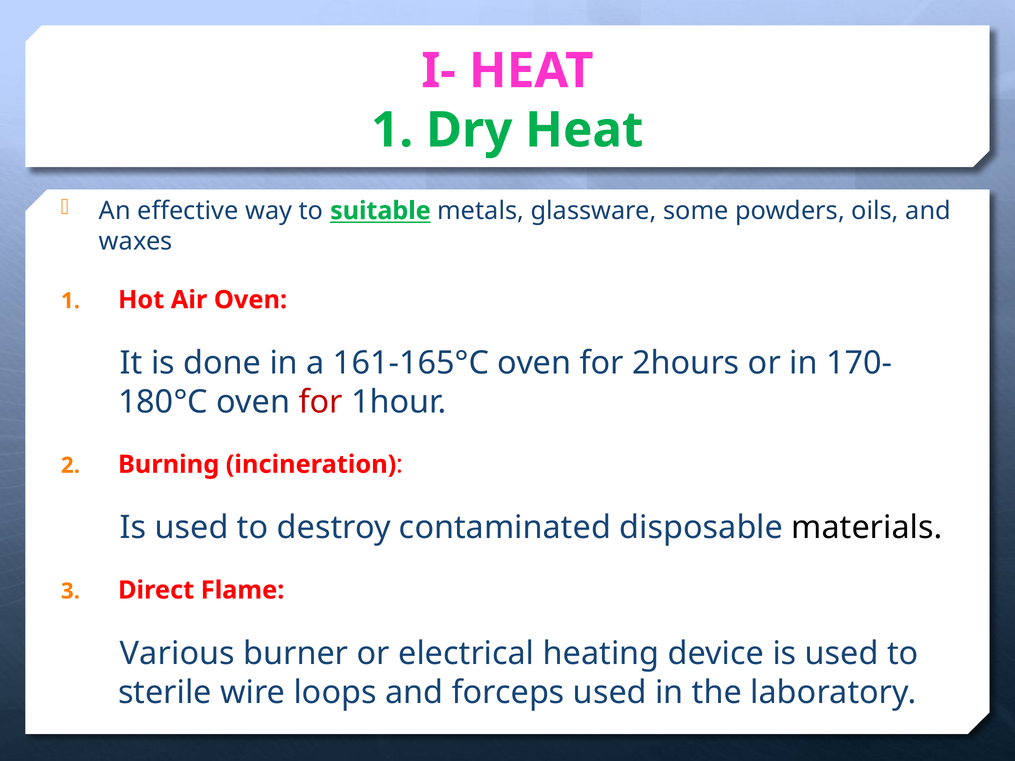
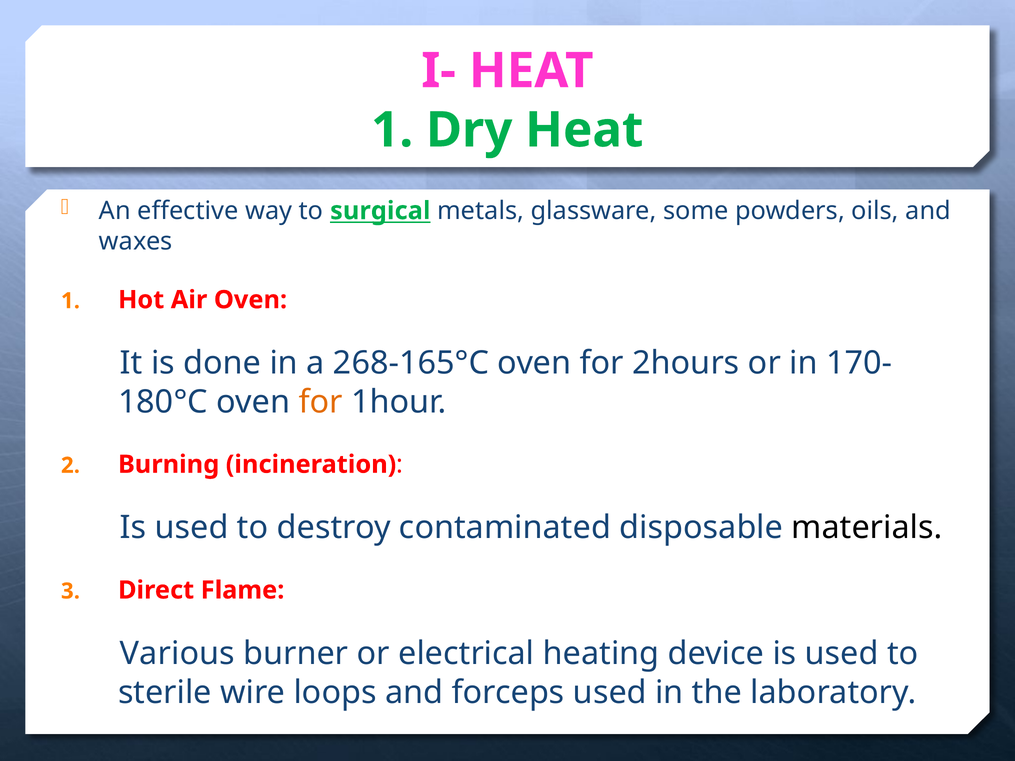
suitable: suitable -> surgical (380, 211)
161-165°C: 161-165°C -> 268-165°C (411, 363)
for colour: red -> orange (321, 402)
